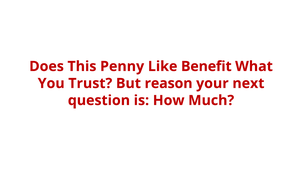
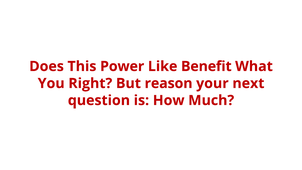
Penny: Penny -> Power (122, 66)
Trust: Trust -> Right (90, 83)
